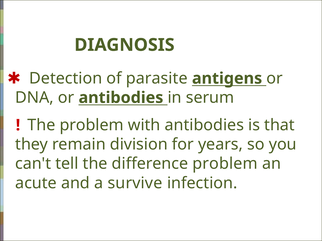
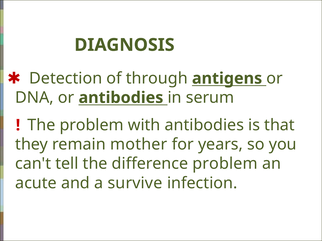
parasite: parasite -> through (157, 79)
division: division -> mother (139, 145)
